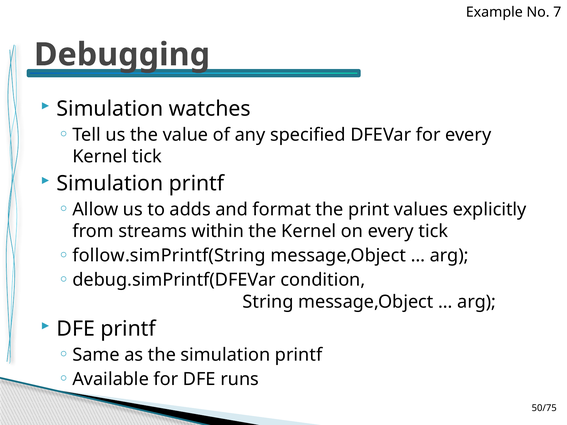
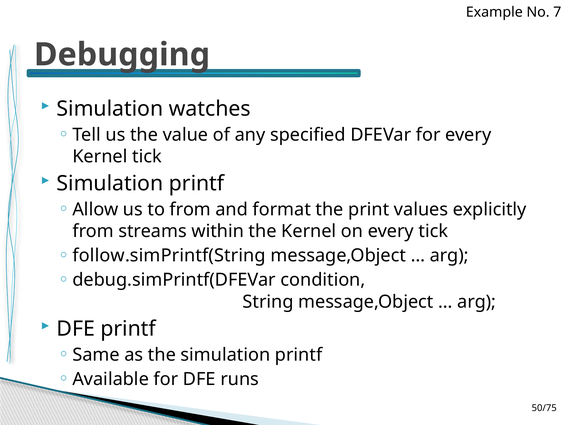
to adds: adds -> from (190, 210)
